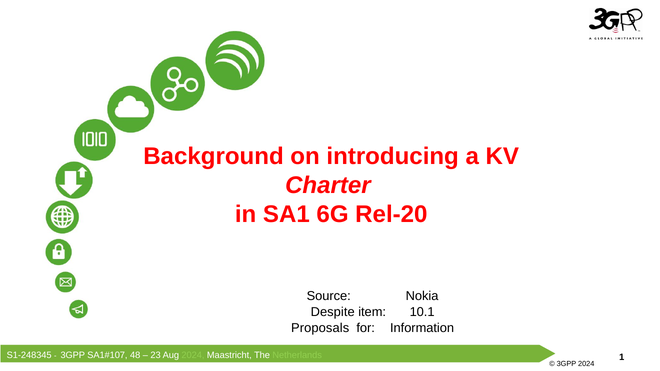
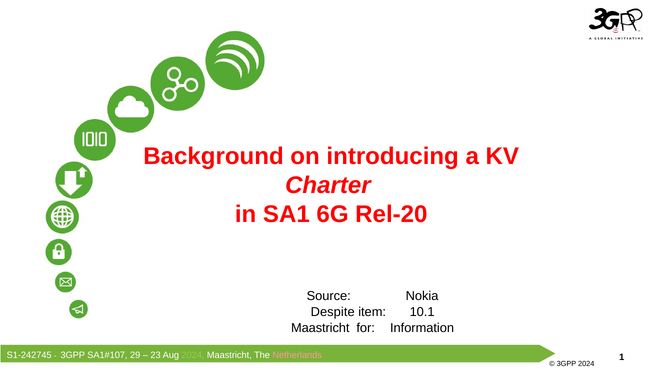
Proposals: Proposals -> Maastricht (320, 328)
S1-248345: S1-248345 -> S1-242745 (29, 356)
48: 48 -> 29 (135, 356)
Netherlands colour: light green -> pink (297, 356)
